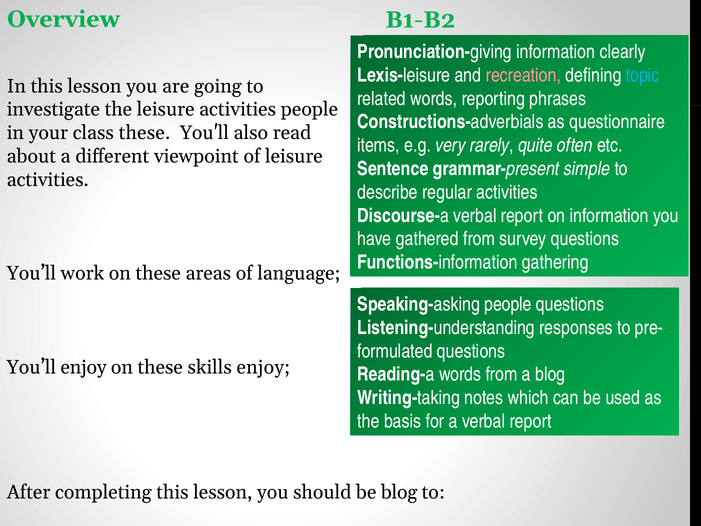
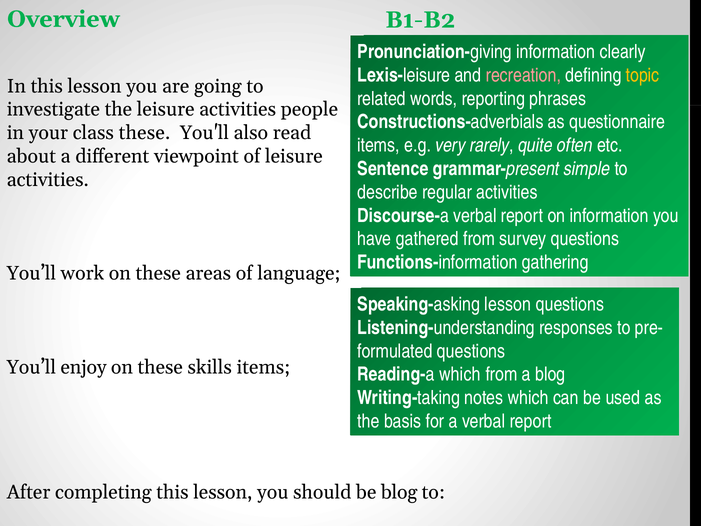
topic colour: light blue -> yellow (643, 75)
Speaking-asking people: people -> lesson (508, 304)
skills enjoy: enjoy -> items (263, 367)
Reading-a words: words -> which (460, 374)
